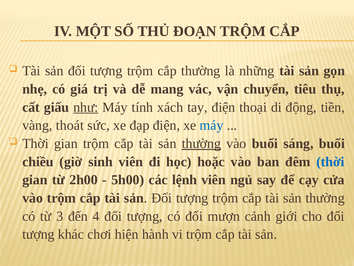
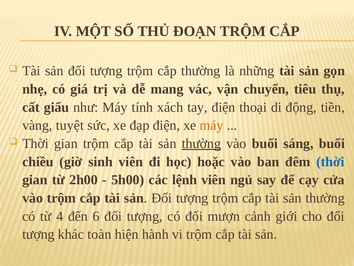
như underline: present -> none (86, 107)
thoát: thoát -> tuyệt (70, 125)
máy colour: blue -> orange (212, 125)
3: 3 -> 4 (60, 216)
4: 4 -> 6 (96, 216)
chơi: chơi -> toàn (99, 234)
